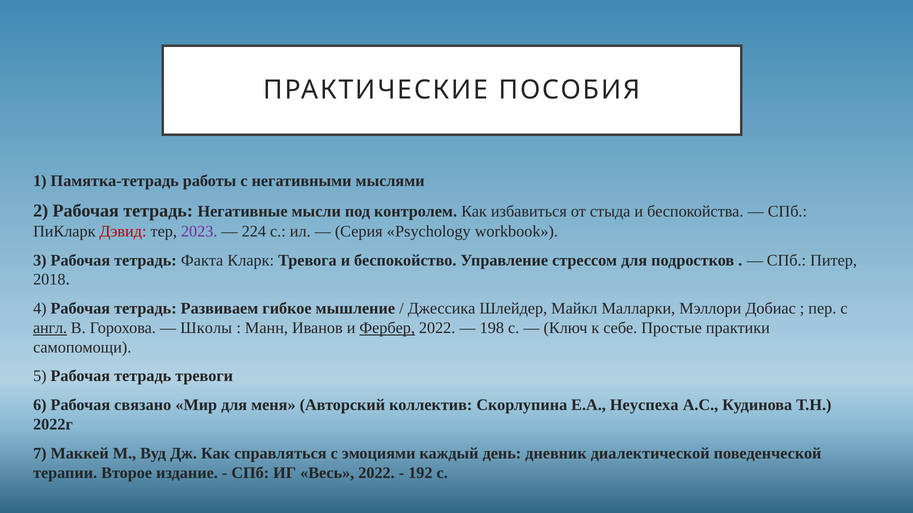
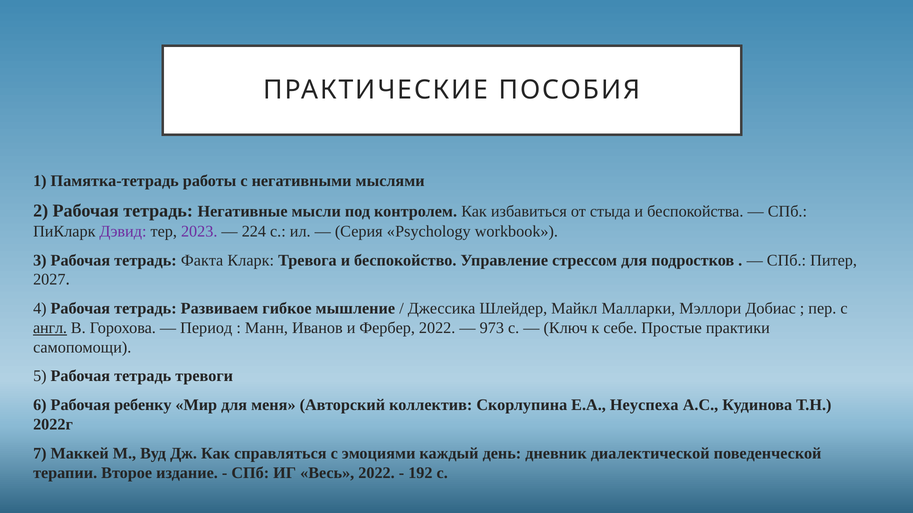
Дэвид colour: red -> purple (123, 232)
2018: 2018 -> 2027 (49, 280)
Школы: Школы -> Период (206, 328)
Фербер underline: present -> none (387, 328)
198: 198 -> 973 (492, 328)
связано: связано -> ребенку (143, 405)
